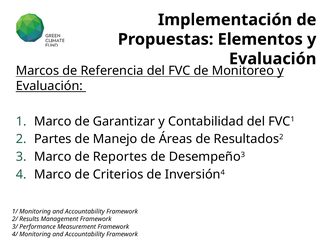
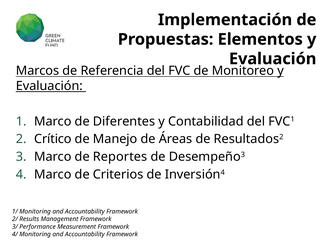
Garantizar: Garantizar -> Diferentes (124, 122)
Partes: Partes -> Crítico (53, 139)
